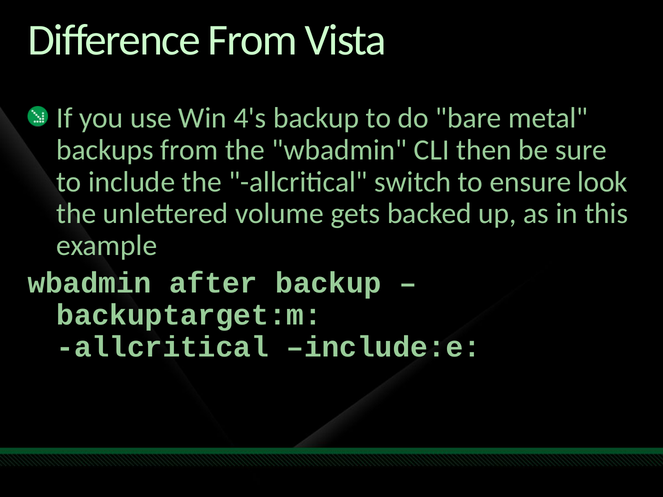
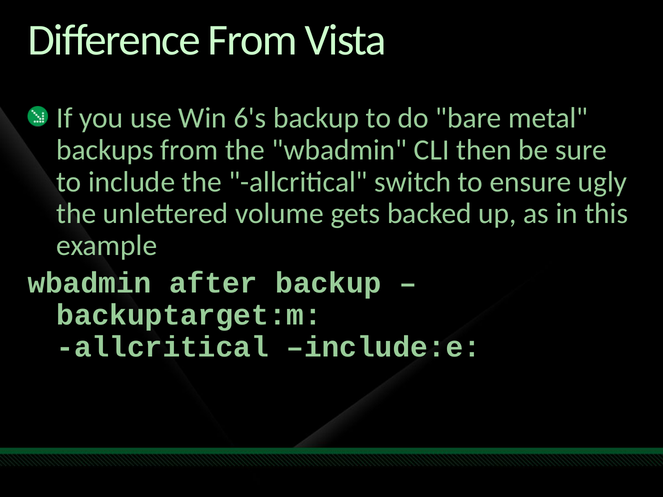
4's: 4's -> 6's (250, 118)
look: look -> ugly (603, 182)
